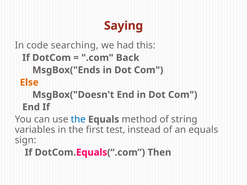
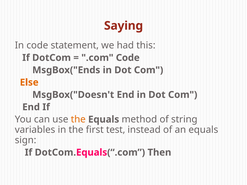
searching: searching -> statement (75, 45)
.com Back: Back -> Code (128, 58)
the colour: blue -> orange (78, 120)
